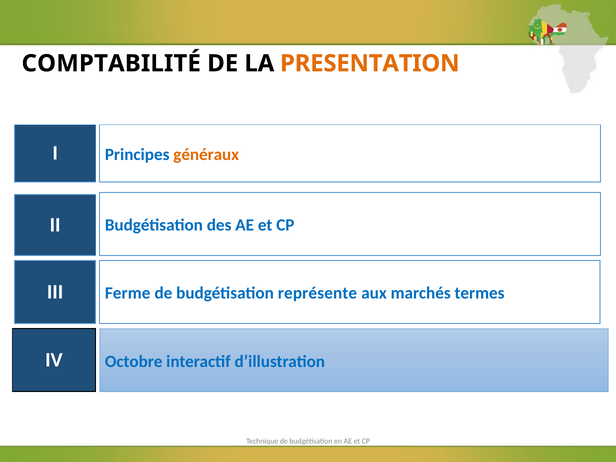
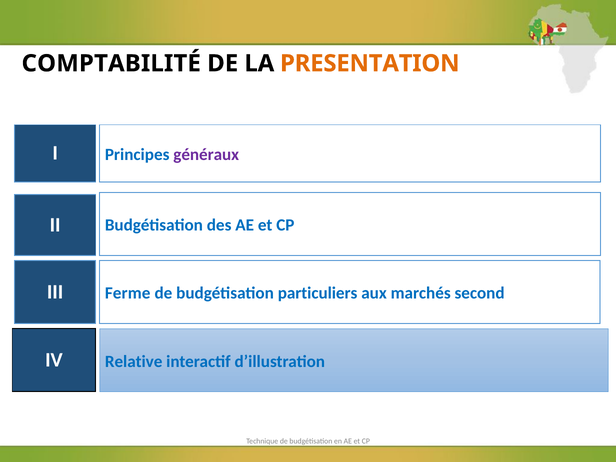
généraux colour: orange -> purple (206, 154)
représente: représente -> particuliers (318, 293)
termes: termes -> second (480, 293)
Octobre: Octobre -> Relative (134, 362)
